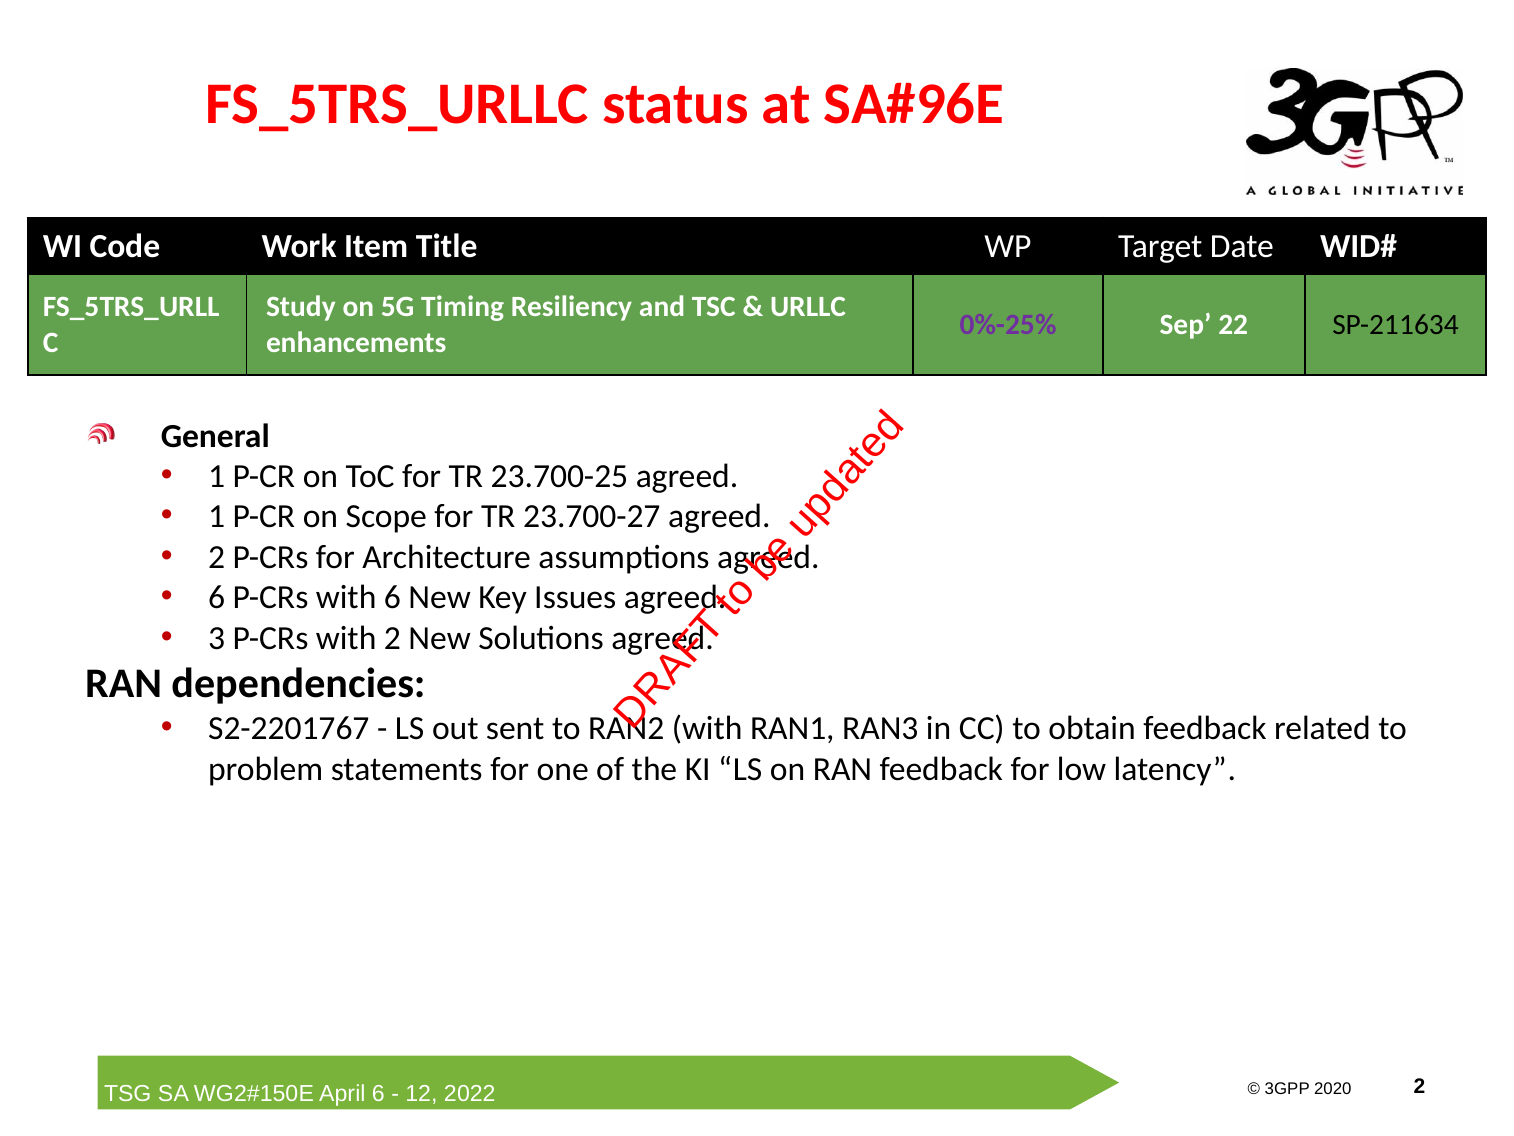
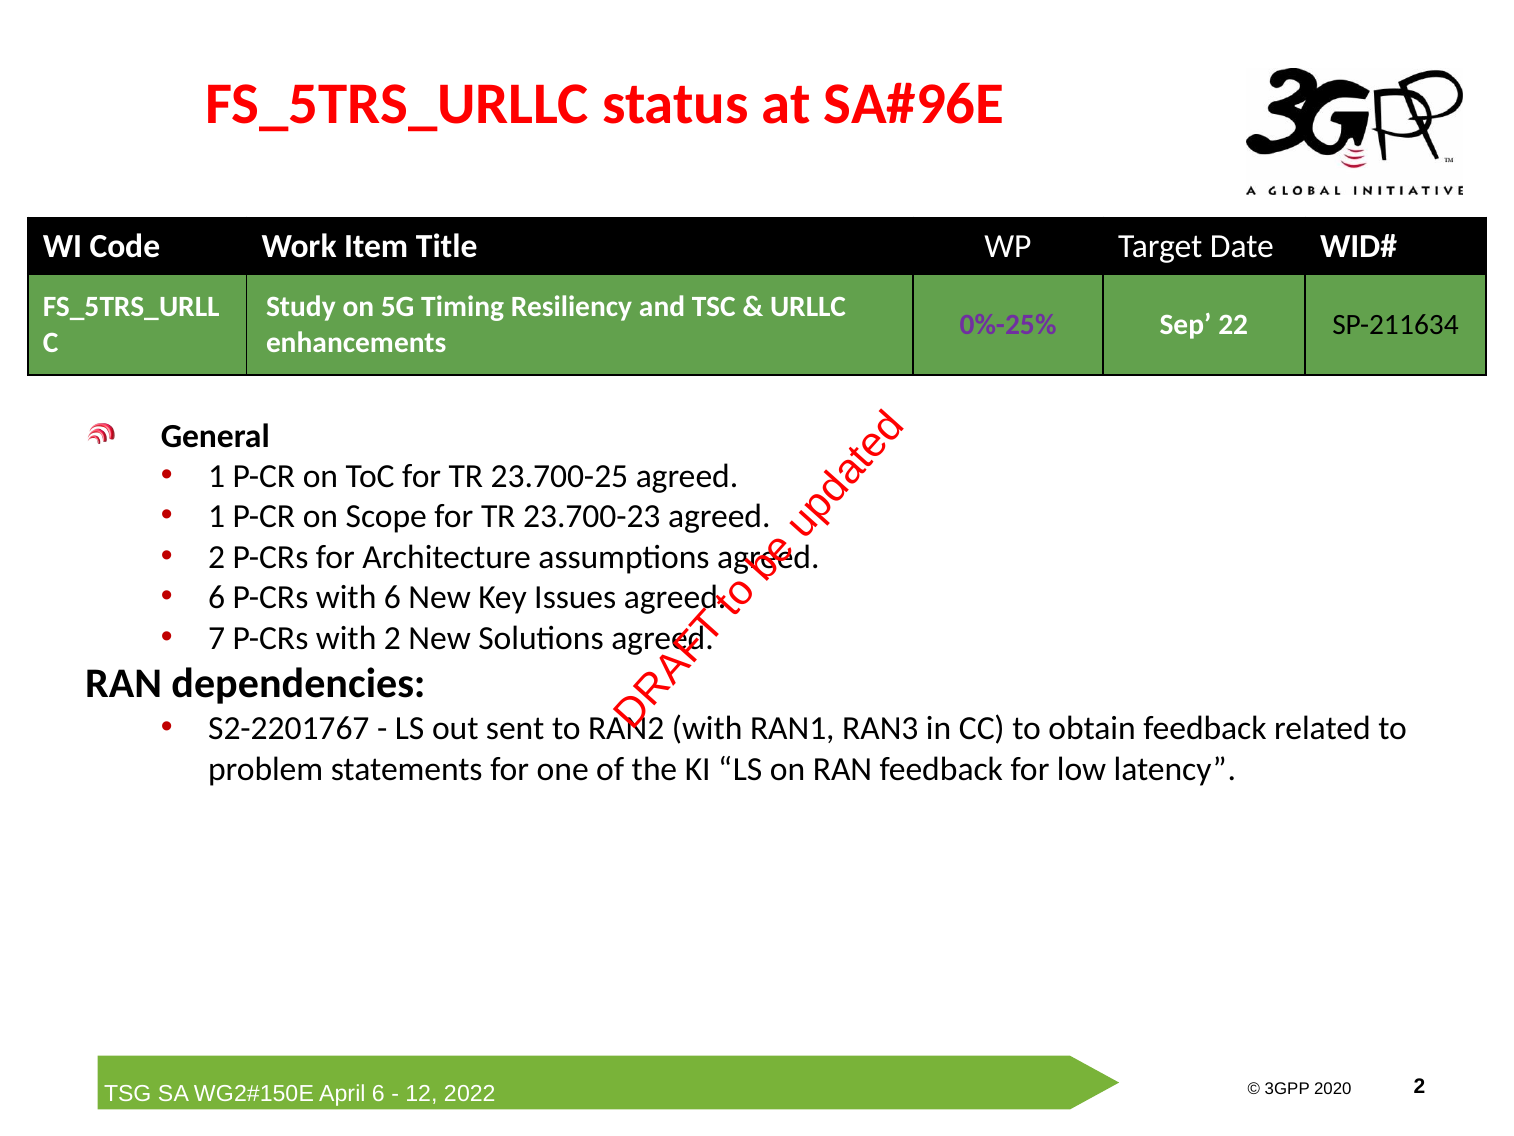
23.700-27: 23.700-27 -> 23.700-23 (592, 517)
3: 3 -> 7 (217, 638)
